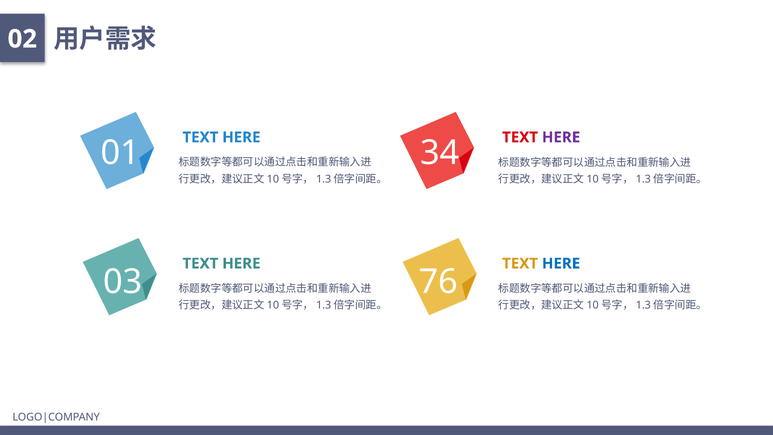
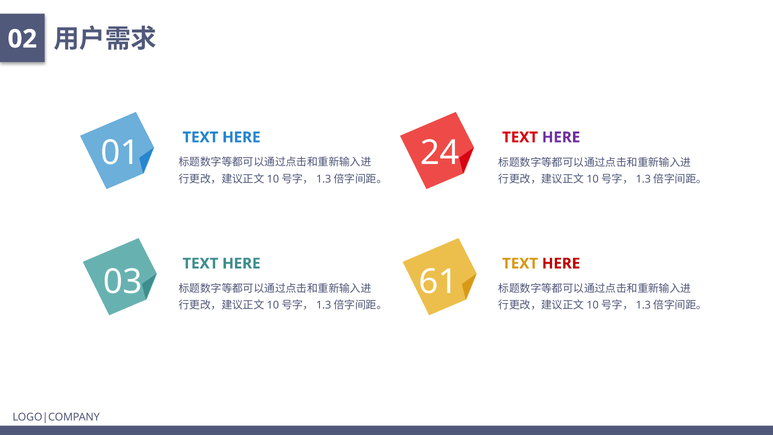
34: 34 -> 24 (440, 153)
HERE colour: blue -> red (561, 263)
76: 76 -> 61 (438, 282)
